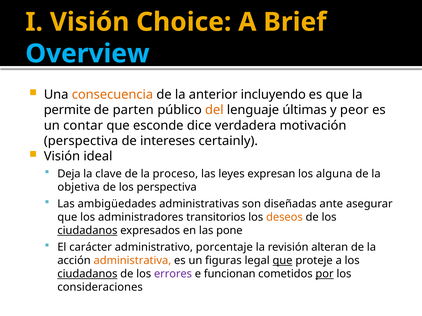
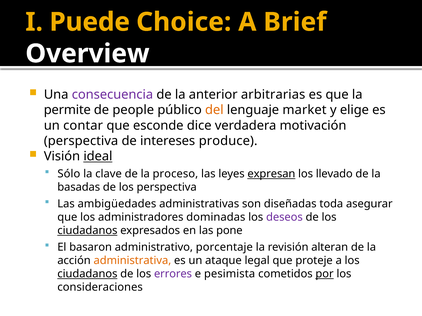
I Visión: Visión -> Puede (90, 22)
Overview colour: light blue -> white (87, 54)
consecuencia colour: orange -> purple (112, 95)
incluyendo: incluyendo -> arbitrarias (273, 95)
parten: parten -> people (133, 110)
últimas: últimas -> market (305, 110)
peor: peor -> elige (354, 110)
certainly: certainly -> produce (228, 141)
ideal underline: none -> present (98, 157)
Deja: Deja -> Sólo (69, 174)
expresan underline: none -> present (271, 174)
alguna: alguna -> llevado (334, 174)
objetiva: objetiva -> basadas (79, 188)
ante: ante -> toda (331, 204)
transitorios: transitorios -> dominadas (216, 218)
deseos colour: orange -> purple (284, 218)
carácter: carácter -> basaron (91, 248)
figuras: figuras -> ataque (223, 261)
que underline: present -> none (283, 261)
funcionan: funcionan -> pesimista (230, 274)
